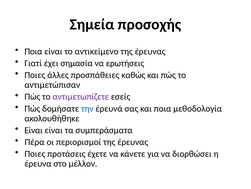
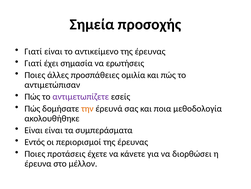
Ποια: Ποια -> Γιατί (33, 51)
καθώς: καθώς -> ομιλία (133, 75)
την colour: blue -> orange (87, 108)
Πέρα: Πέρα -> Εντός (35, 142)
